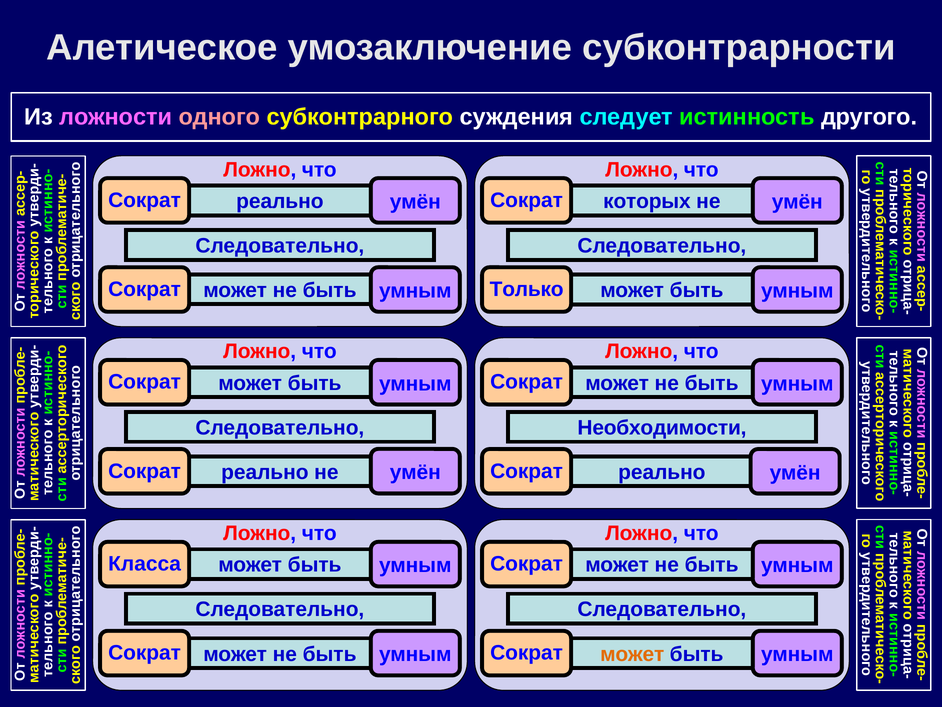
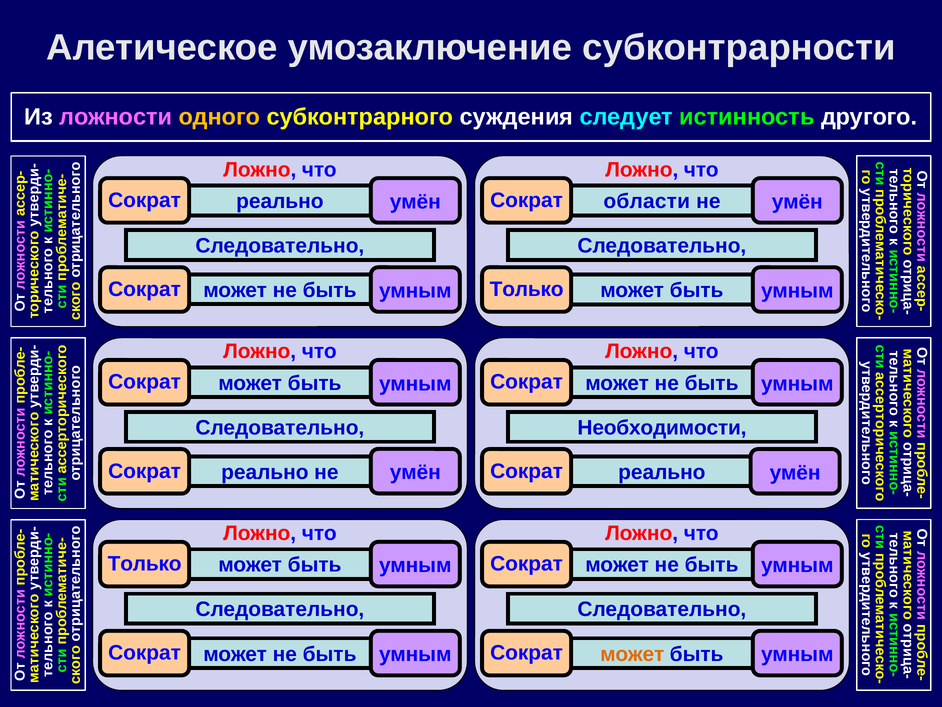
одного colour: pink -> yellow (219, 117)
которых: которых -> области (647, 201)
Класса: Класса -> Только (145, 564)
